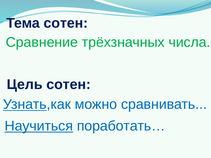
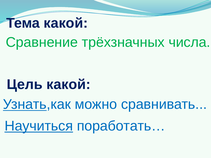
Тема сотен: сотен -> какой (66, 23)
Цель сотен: сотен -> какой (69, 85)
